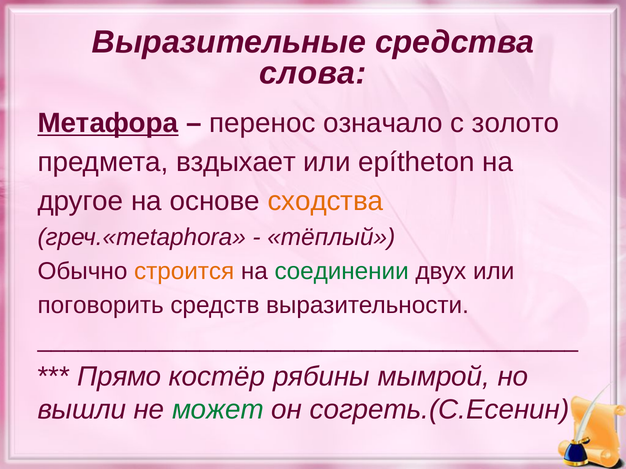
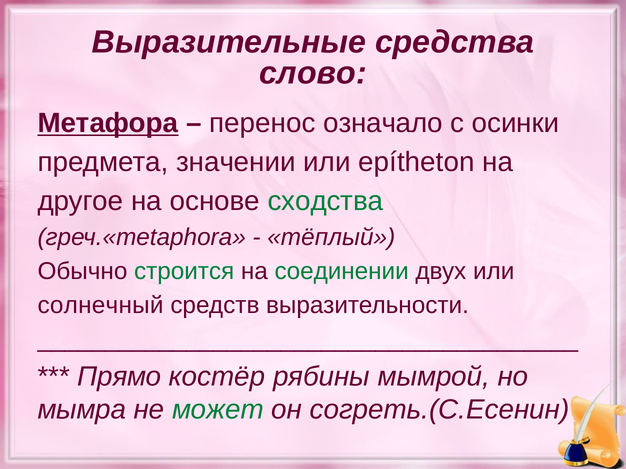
слова: слова -> слово (313, 73)
золото: золото -> осинки (516, 123)
вздыхает: вздыхает -> значении (236, 162)
сходства colour: orange -> green (325, 201)
строится colour: orange -> green (184, 271)
поговорить: поговорить -> солнечный (101, 306)
вышли: вышли -> мымра (82, 410)
